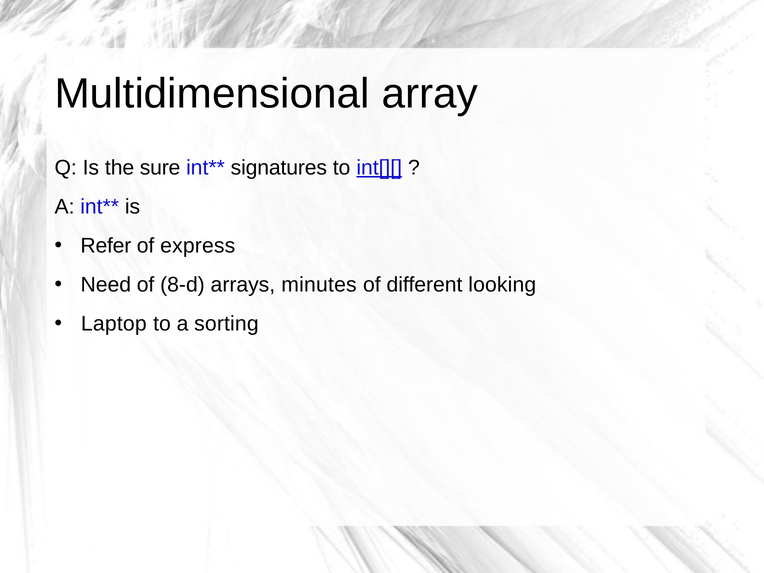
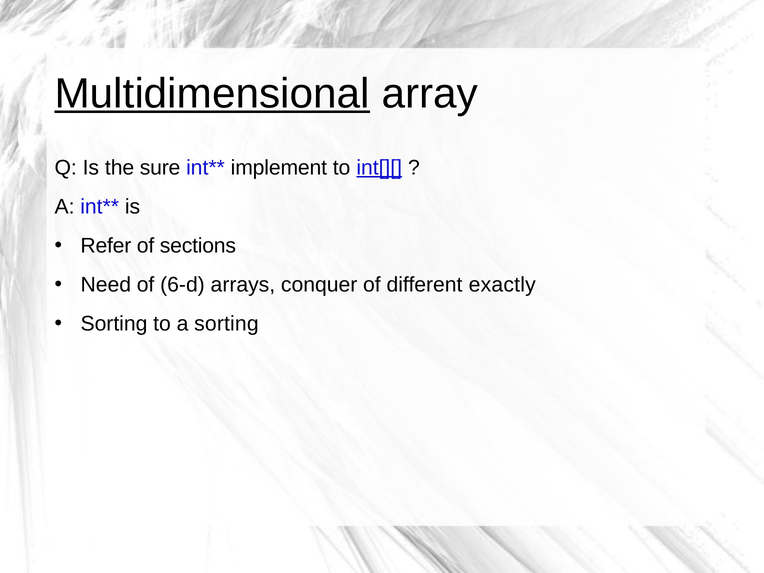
Multidimensional underline: none -> present (212, 94)
signatures: signatures -> implement (279, 168)
express: express -> sections (198, 246)
8-d: 8-d -> 6-d (183, 285)
minutes: minutes -> conquer (319, 285)
looking: looking -> exactly (502, 285)
Laptop: Laptop -> Sorting (114, 324)
